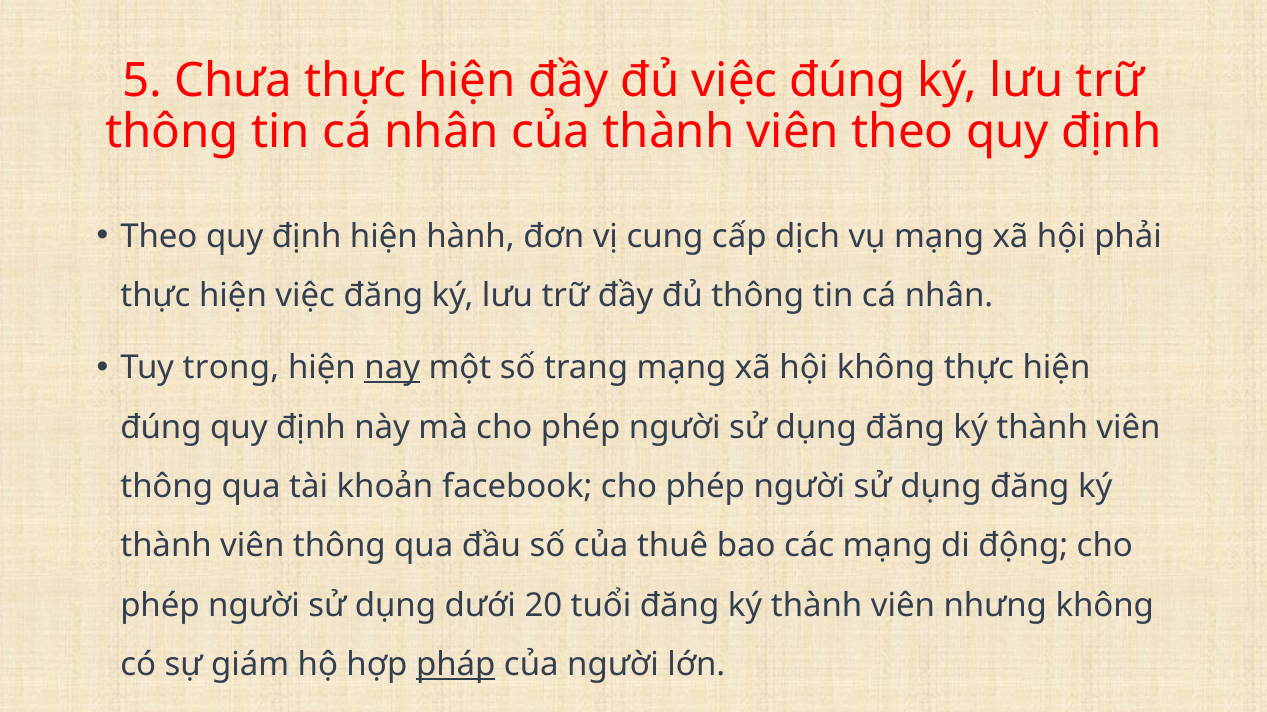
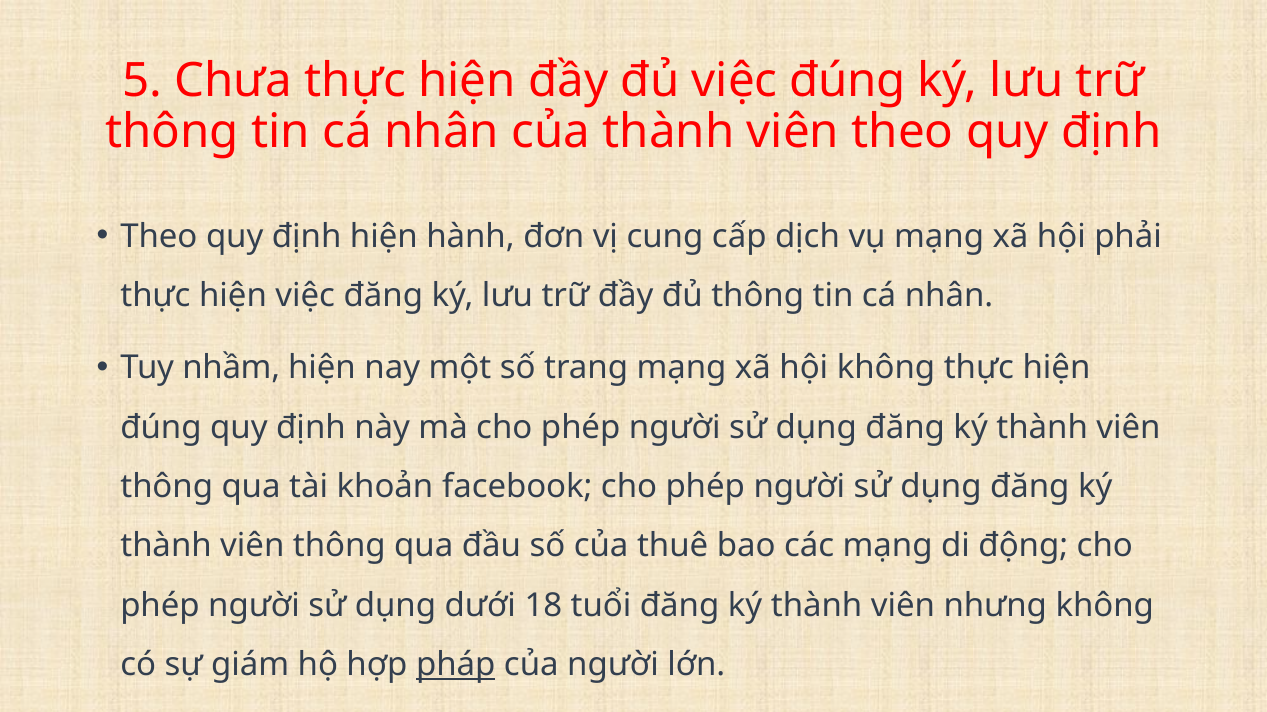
trong: trong -> nhầm (231, 368)
nay underline: present -> none (392, 368)
20: 20 -> 18 (543, 606)
